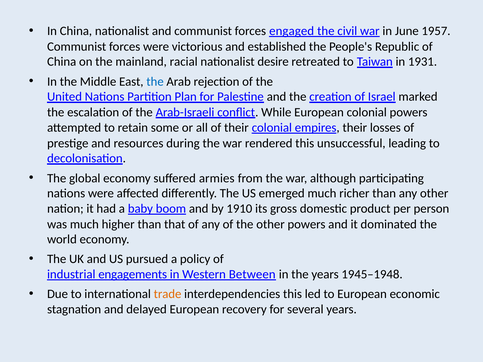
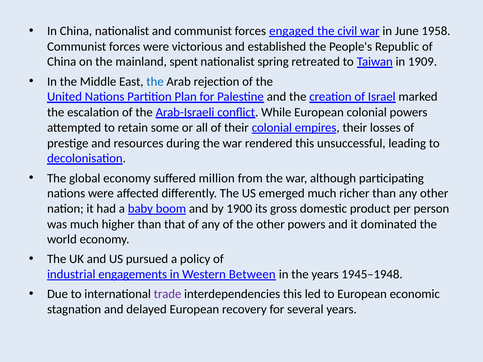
1957: 1957 -> 1958 (436, 31)
racial: racial -> spent (184, 62)
desire: desire -> spring (273, 62)
1931: 1931 -> 1909 (423, 62)
armies: armies -> million (217, 178)
1910: 1910 -> 1900 (239, 209)
trade colour: orange -> purple (168, 294)
